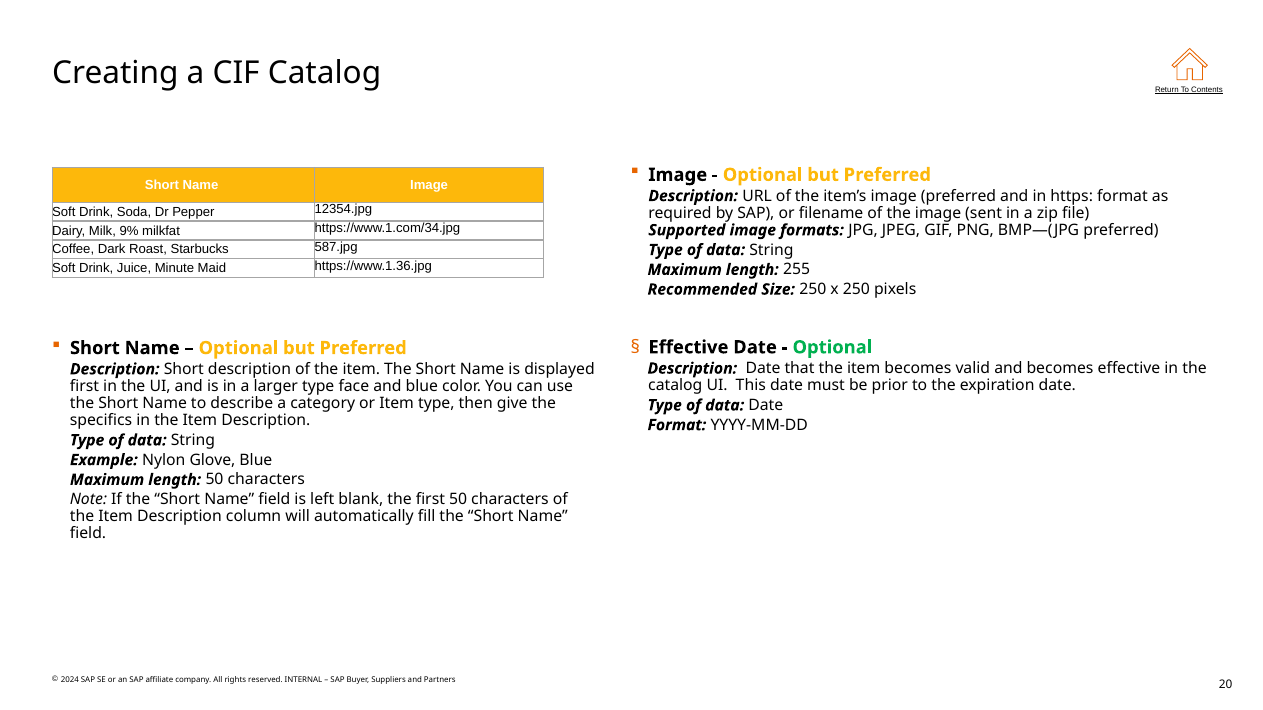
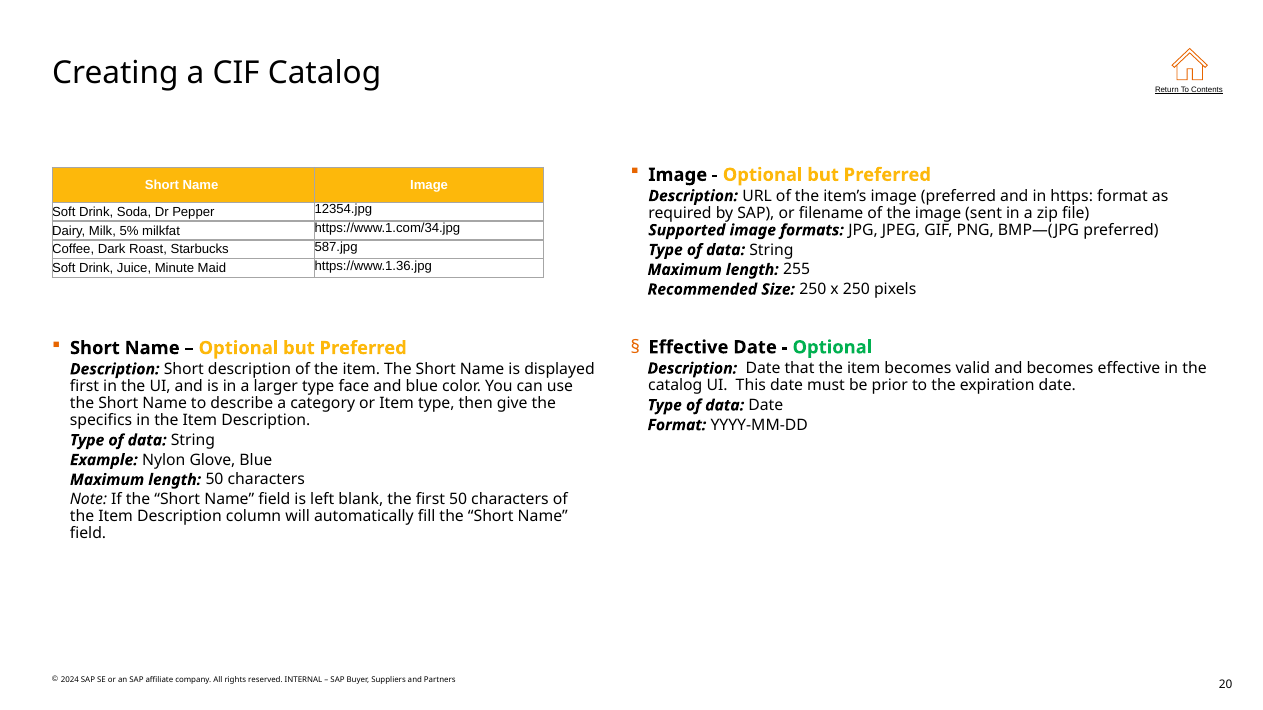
9%: 9% -> 5% (129, 231)
